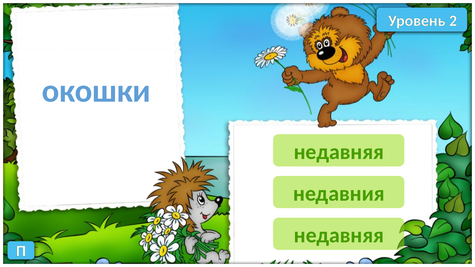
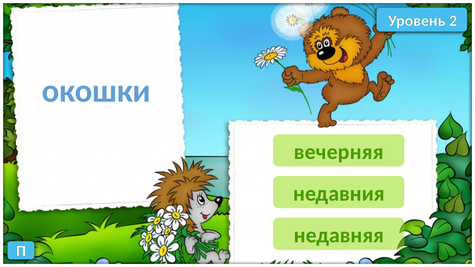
недавняя: недавняя -> вечерняя (339, 152)
